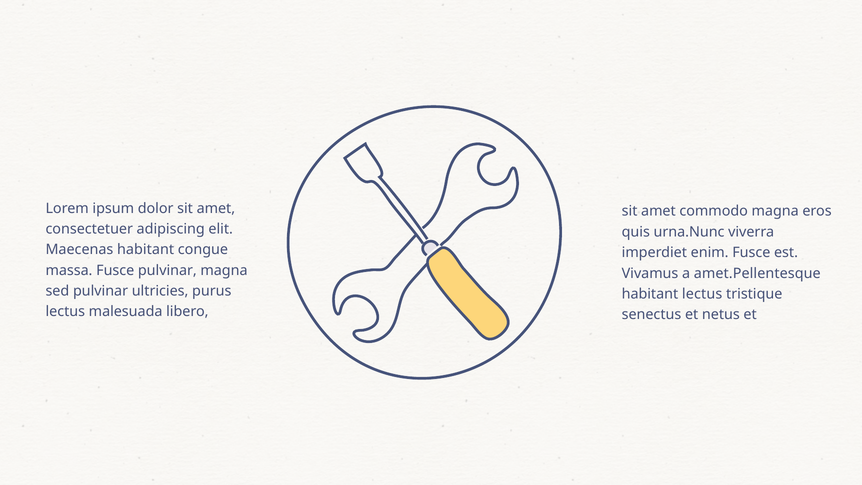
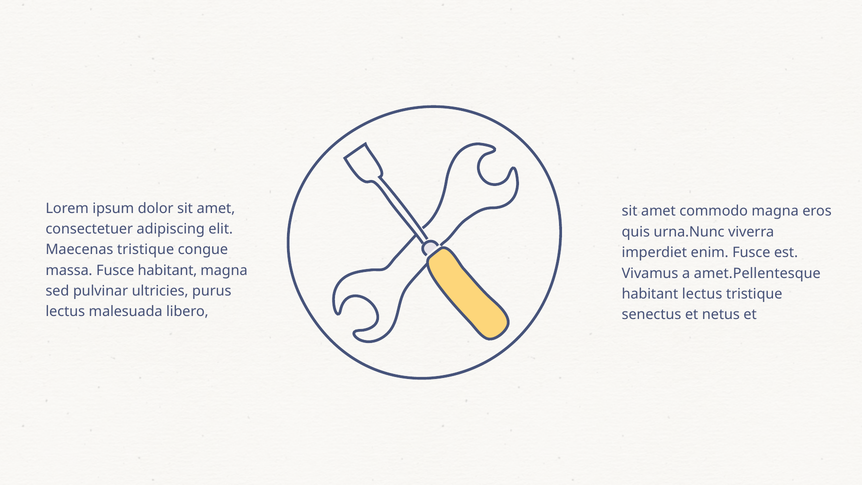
Maecenas habitant: habitant -> tristique (146, 250)
Fusce pulvinar: pulvinar -> habitant (167, 270)
